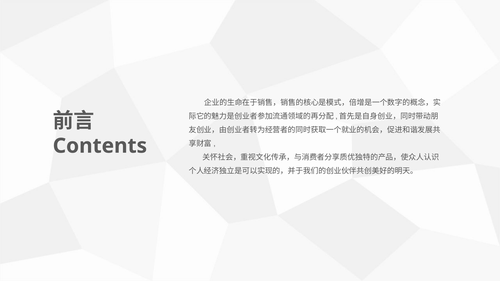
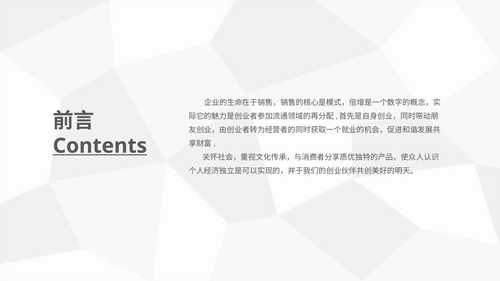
Contents underline: none -> present (100, 146)
